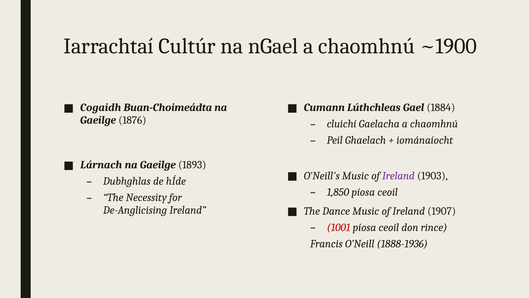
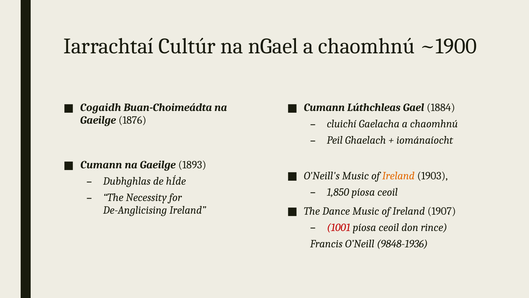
Lárnach: Lárnach -> Cumann (101, 165)
Ireland colour: purple -> orange (398, 175)
1888-1936: 1888-1936 -> 9848-1936 (402, 243)
